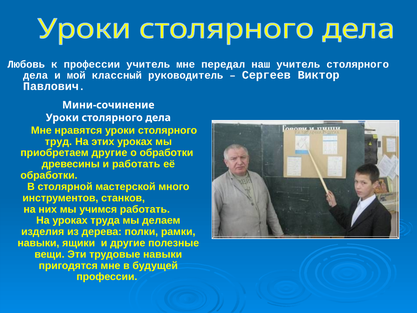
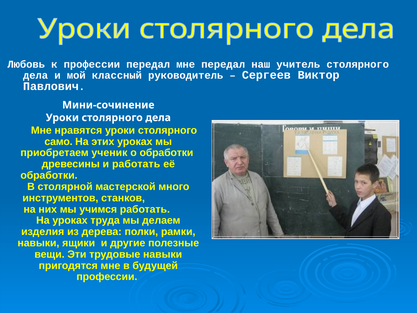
профессии учитель: учитель -> передал (148, 64)
труд: труд -> само (59, 141)
приобретаем другие: другие -> ученик (109, 153)
